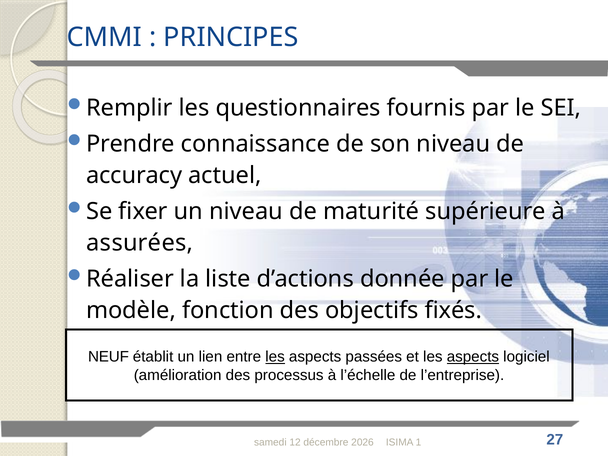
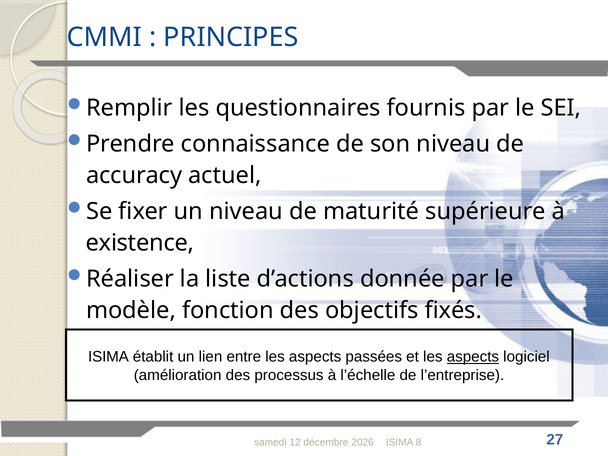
assurées: assurées -> existence (140, 243)
NEUF: NEUF -> ISIMA (108, 357)
les underline: present -> none (275, 357)
1: 1 -> 8 (419, 443)
